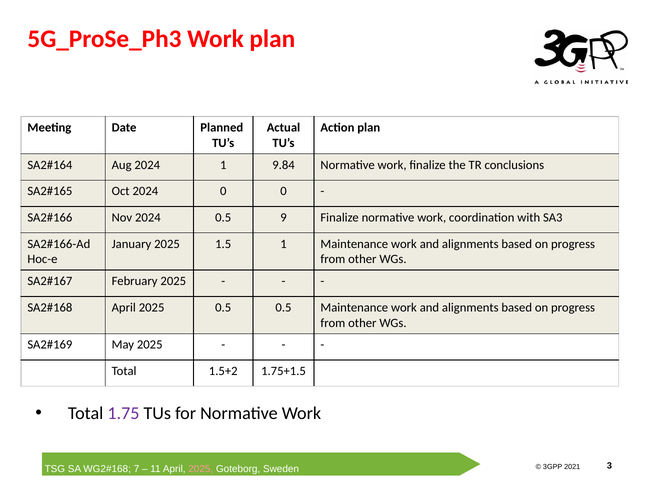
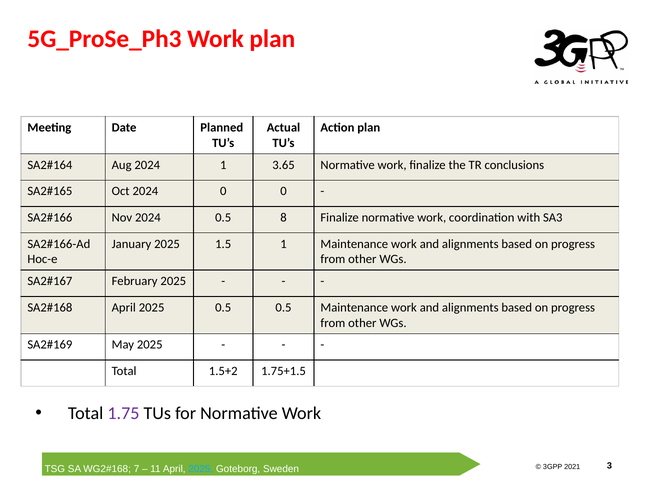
9.84: 9.84 -> 3.65 (284, 165)
9: 9 -> 8 (284, 218)
2025 colour: pink -> light blue (201, 469)
